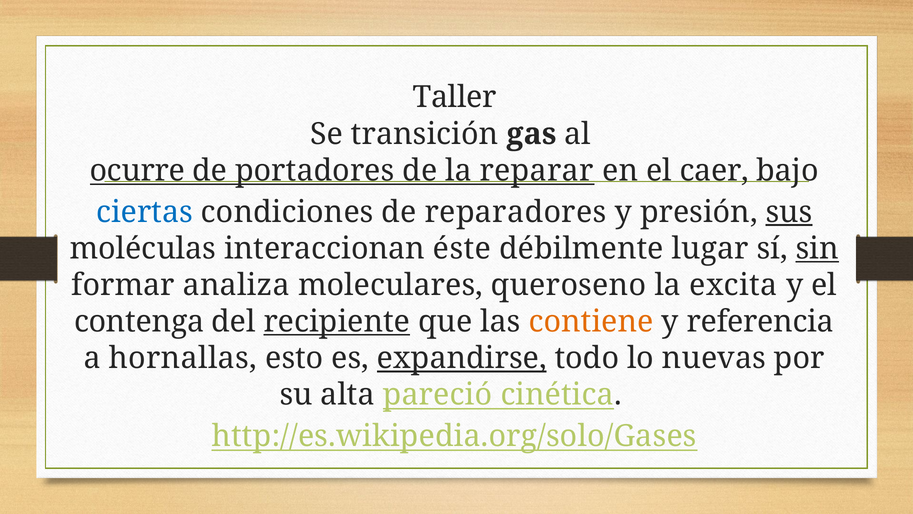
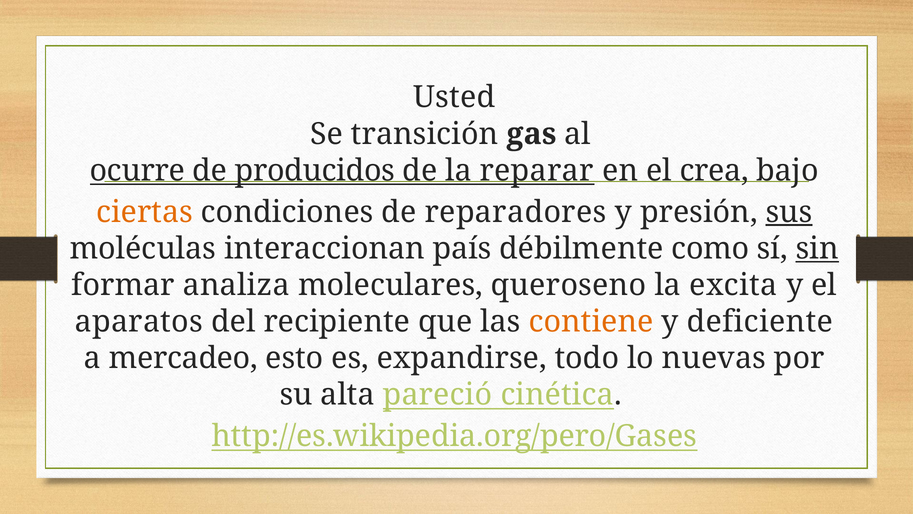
Taller: Taller -> Usted (454, 97)
portadores: portadores -> producidos (315, 170)
caer: caer -> crea (714, 170)
ciertas colour: blue -> orange (145, 212)
éste: éste -> país (462, 248)
lugar: lugar -> como (710, 248)
contenga: contenga -> aparatos (139, 321)
recipiente underline: present -> none (337, 321)
referencia: referencia -> deficiente (760, 321)
hornallas: hornallas -> mercadeo (183, 358)
expandirse underline: present -> none (462, 358)
http://es.wikipedia.org/solo/Gases: http://es.wikipedia.org/solo/Gases -> http://es.wikipedia.org/pero/Gases (454, 436)
